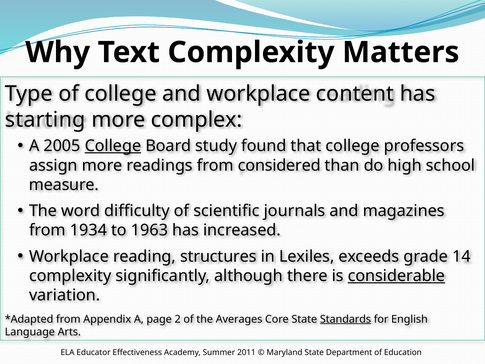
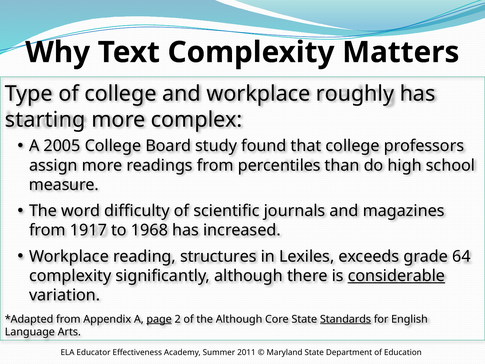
content: content -> roughly (355, 94)
College underline: present -> none (113, 146)
considered: considered -> percentiles (279, 165)
1934: 1934 -> 1917 (88, 230)
1963: 1963 -> 1968 (149, 230)
14: 14 -> 64 (461, 256)
page underline: none -> present (159, 319)
the Averages: Averages -> Although (239, 319)
